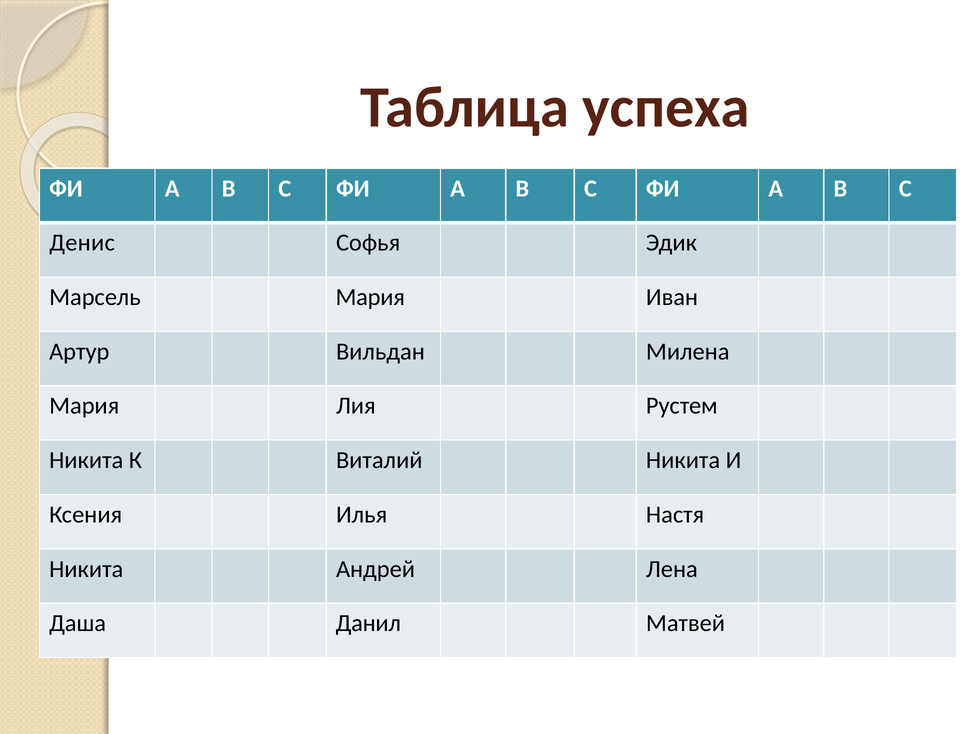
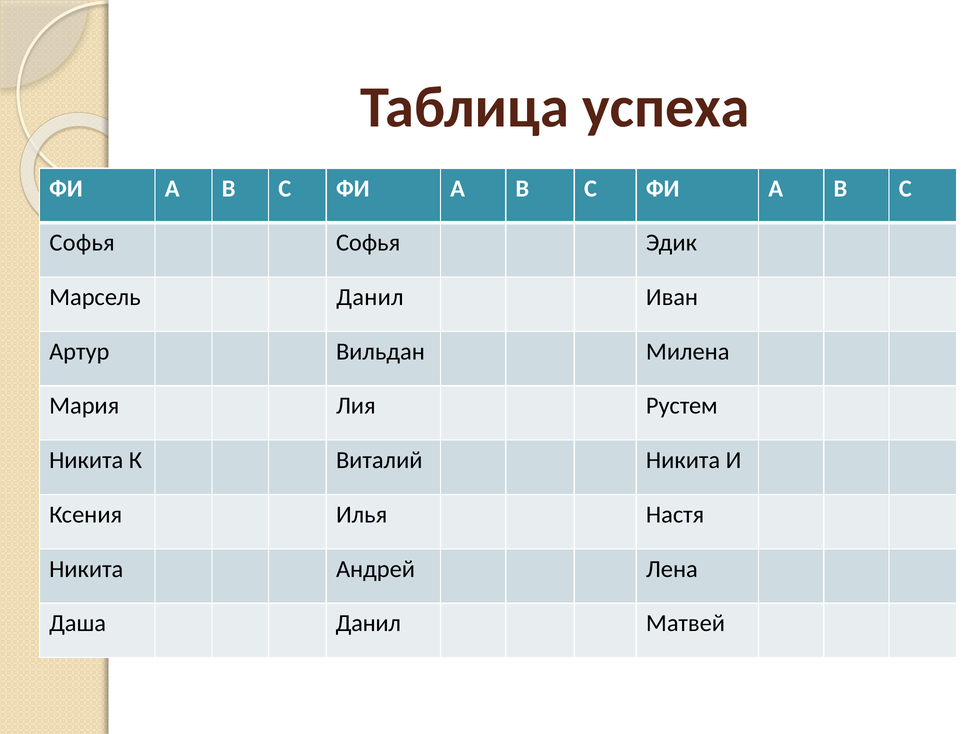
Денис: Денис -> Софья (82, 243)
Марсель Мария: Мария -> Данил (370, 297)
